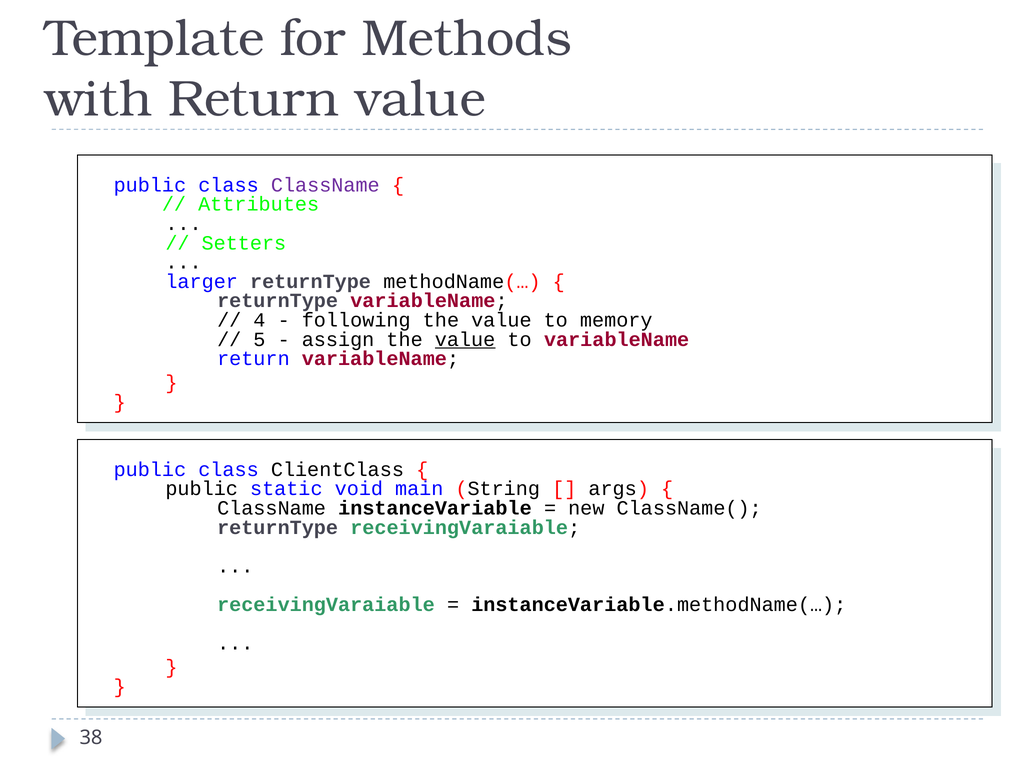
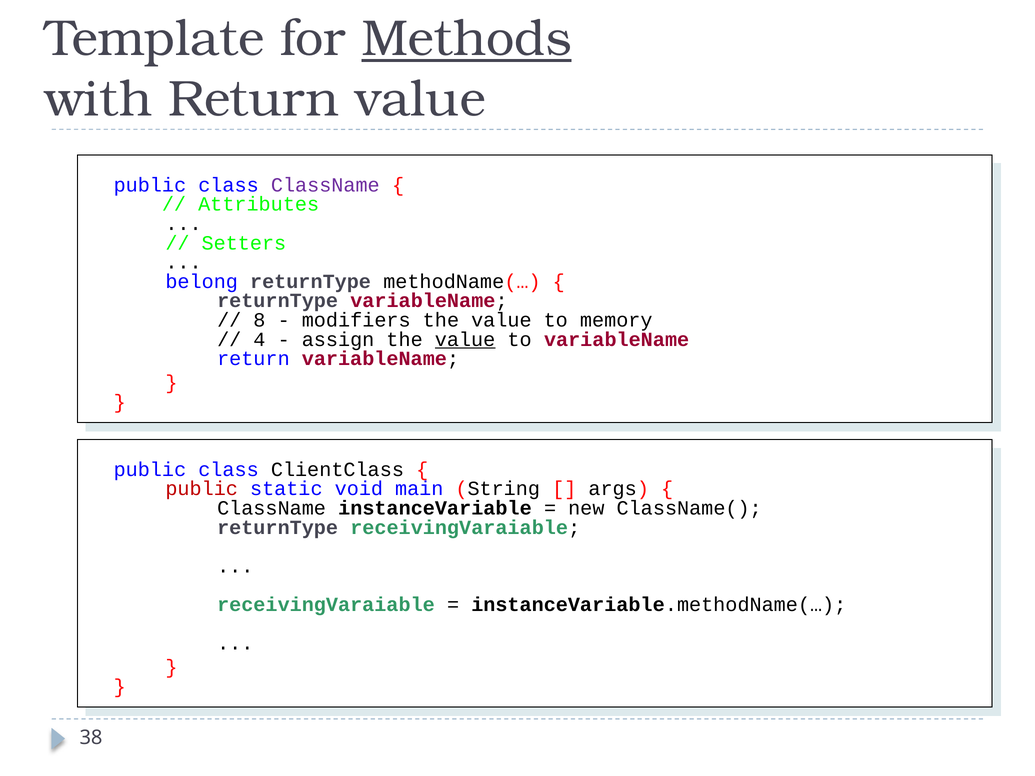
Methods underline: none -> present (467, 39)
larger: larger -> belong (202, 282)
4: 4 -> 8 (259, 320)
following: following -> modifiers (356, 320)
5: 5 -> 4 (259, 340)
public colour: black -> red (202, 489)
